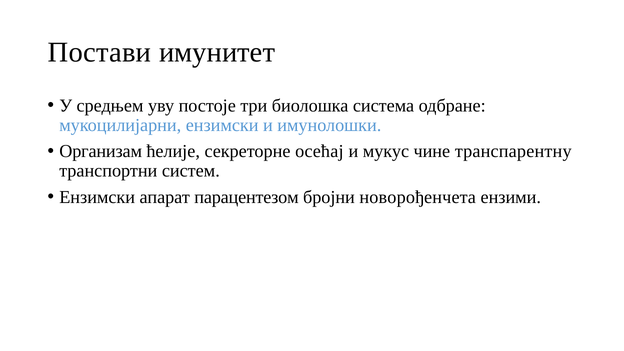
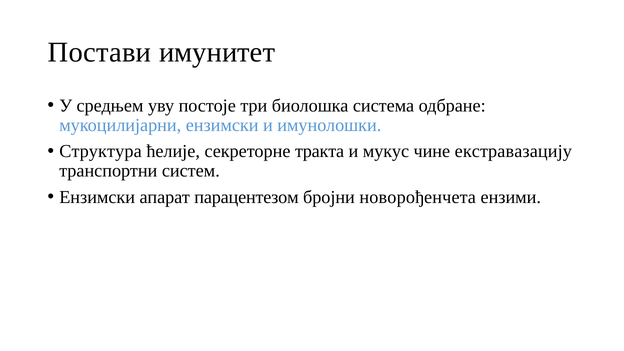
Организам: Организам -> Структура (100, 151)
осећај: осећај -> тракта (320, 151)
транспарентну: транспарентну -> екстравазацију (513, 151)
